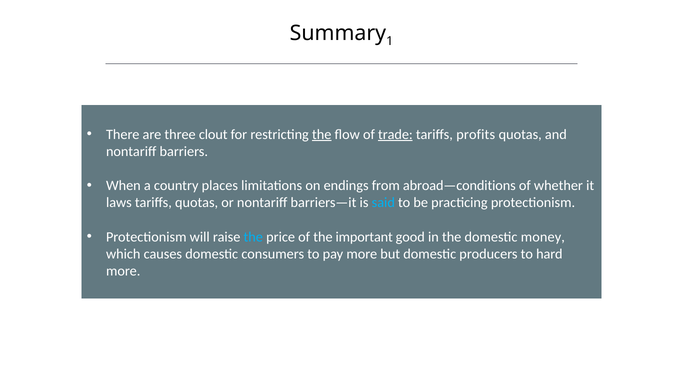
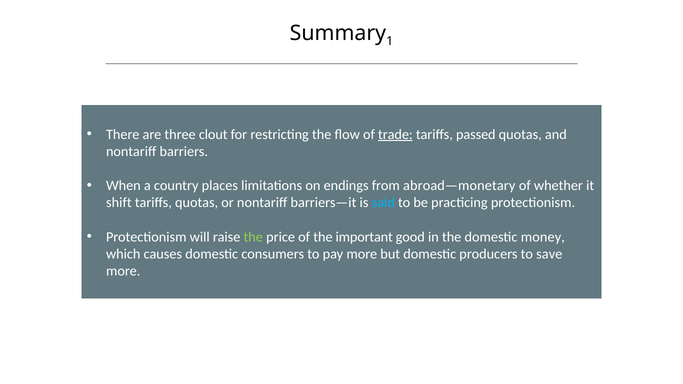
the underline: present -> none (322, 134)
profits: profits -> passed (476, 134)
abroad—conditions: abroad—conditions -> abroad—monetary (459, 186)
laws: laws -> shift (119, 203)
the colour: light blue -> light green (253, 237)
hard: hard -> save (549, 254)
